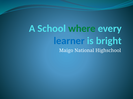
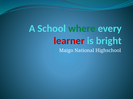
learner colour: blue -> red (69, 41)
